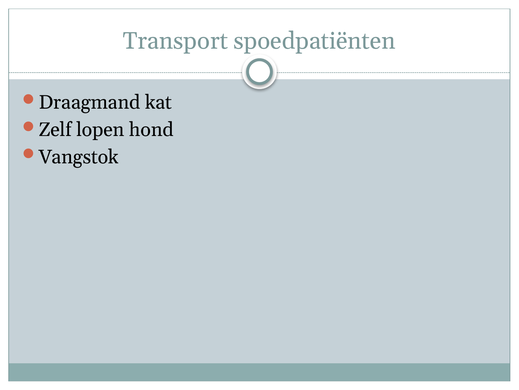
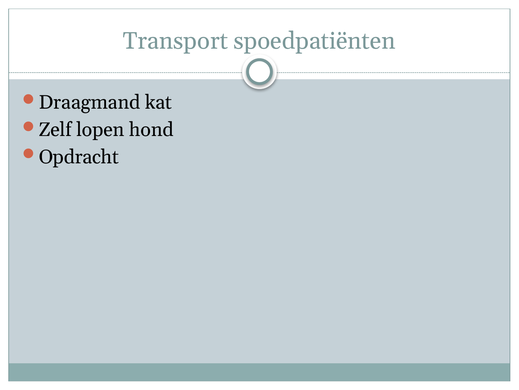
Vangstok: Vangstok -> Opdracht (79, 157)
